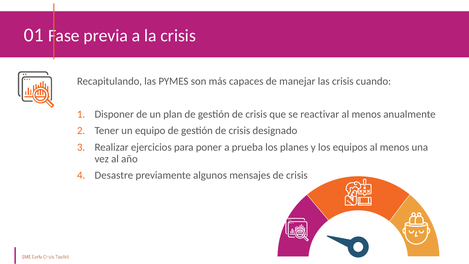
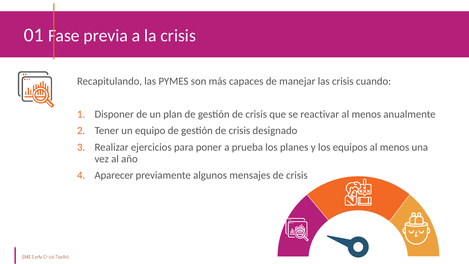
Desastre: Desastre -> Aparecer (114, 175)
